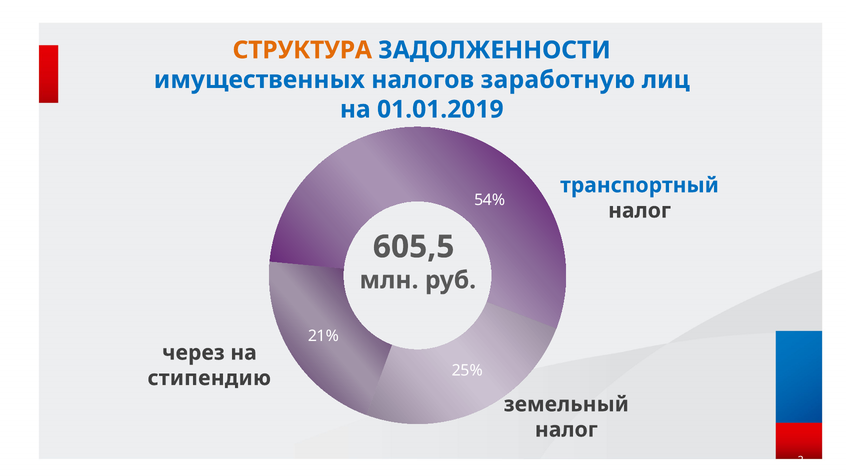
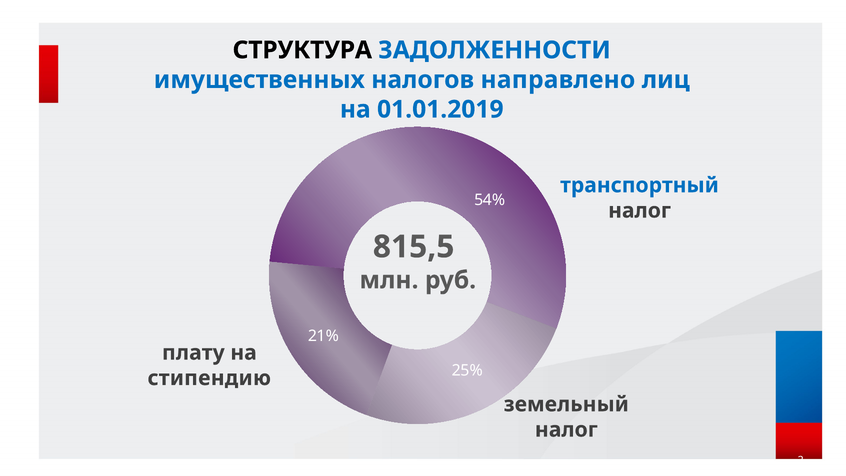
СТРУКТУРА colour: orange -> black (302, 50)
заработную: заработную -> направлено (558, 80)
605,5: 605,5 -> 815,5 (414, 247)
через: через -> плату (193, 353)
